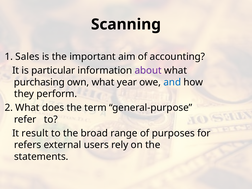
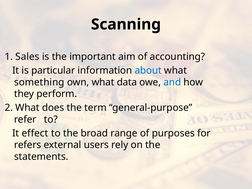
about colour: purple -> blue (148, 70)
purchasing: purchasing -> something (39, 82)
year: year -> data (127, 82)
result: result -> effect (35, 133)
